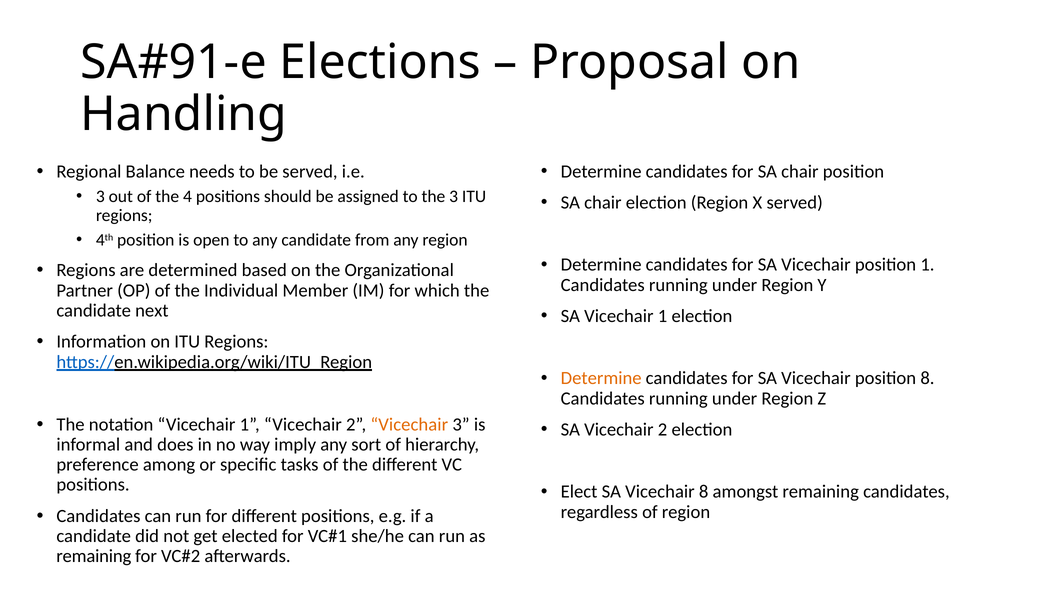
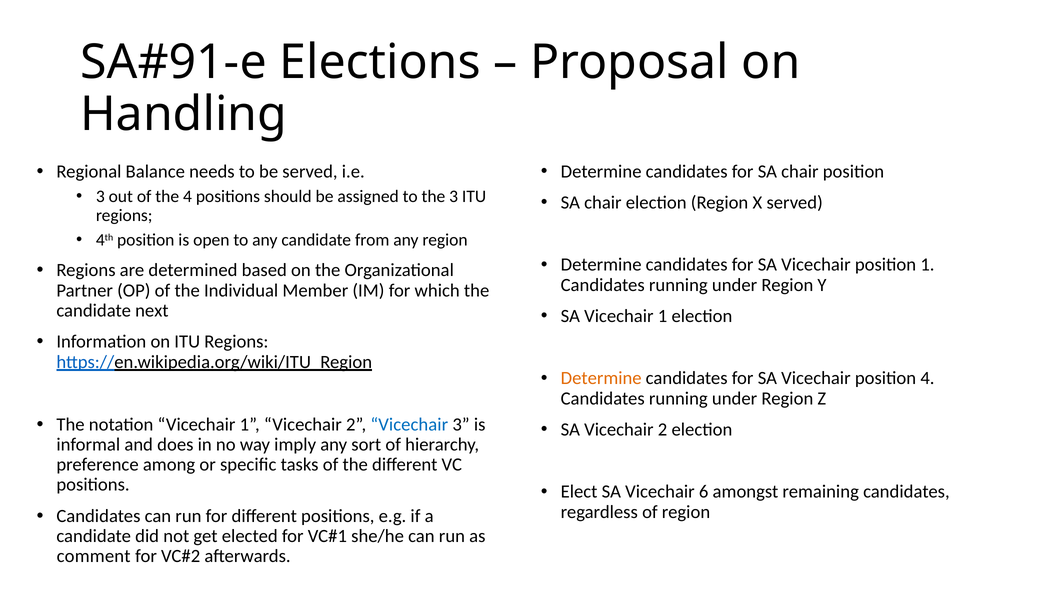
position 8: 8 -> 4 (927, 378)
Vicechair colour: orange -> blue (409, 425)
Vicechair 8: 8 -> 6 (704, 492)
remaining: remaining -> comment (94, 556)
